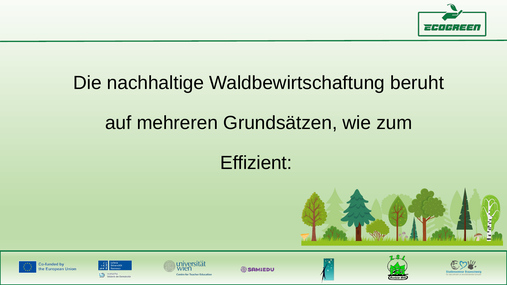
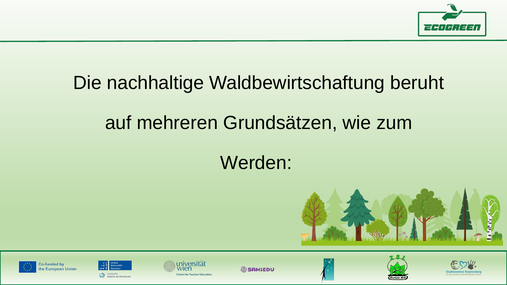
Effizient: Effizient -> Werden (256, 163)
